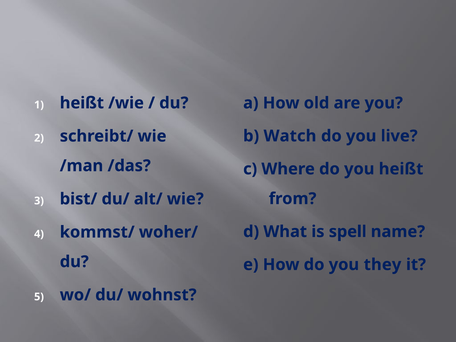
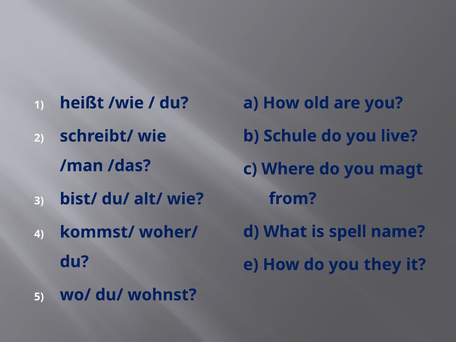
Watch: Watch -> Schule (290, 136)
you heißt: heißt -> magt (401, 169)
